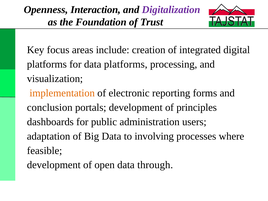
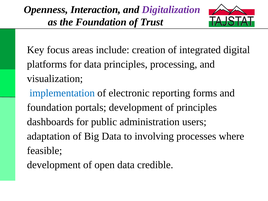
data platforms: platforms -> principles (126, 64)
implementation colour: orange -> blue (62, 93)
conclusion: conclusion -> foundation (50, 107)
through: through -> credible (155, 165)
